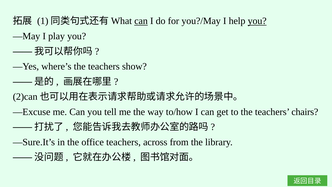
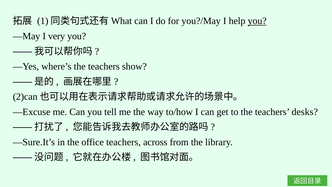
can underline: present -> none (141, 21)
play: play -> very (57, 36)
chairs: chairs -> desks (305, 112)
